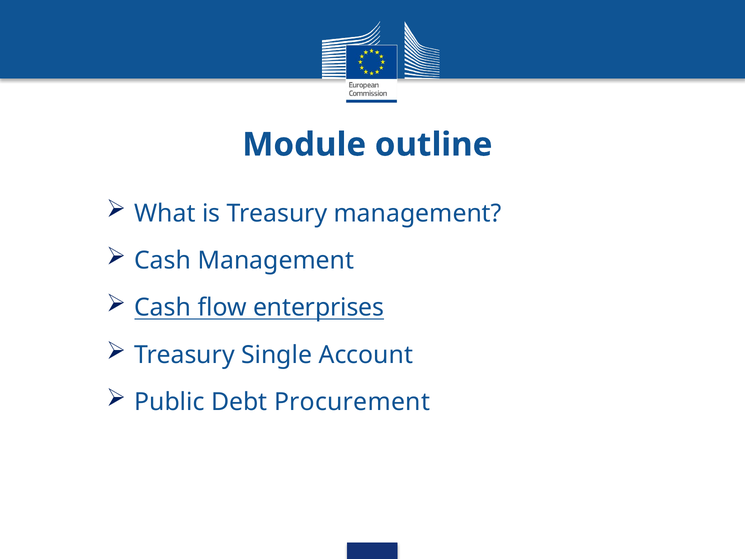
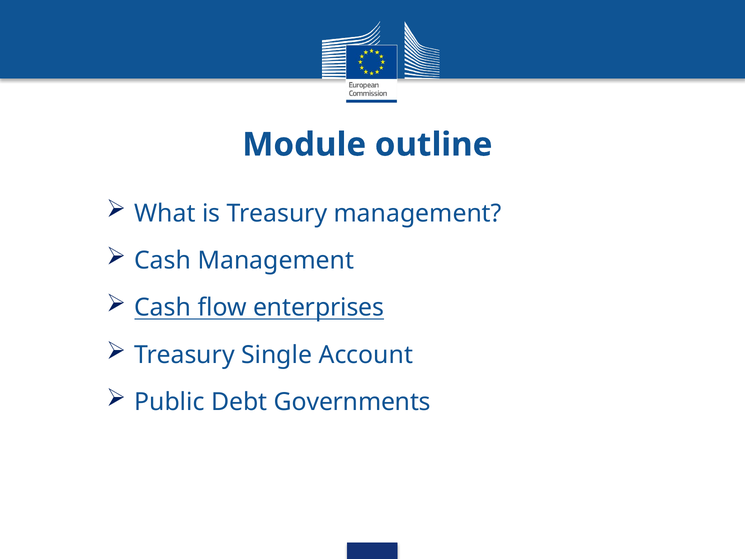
Procurement: Procurement -> Governments (352, 402)
